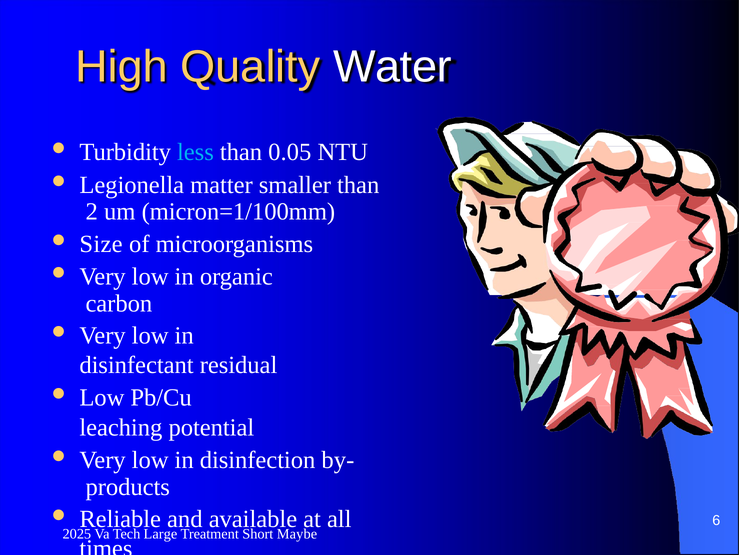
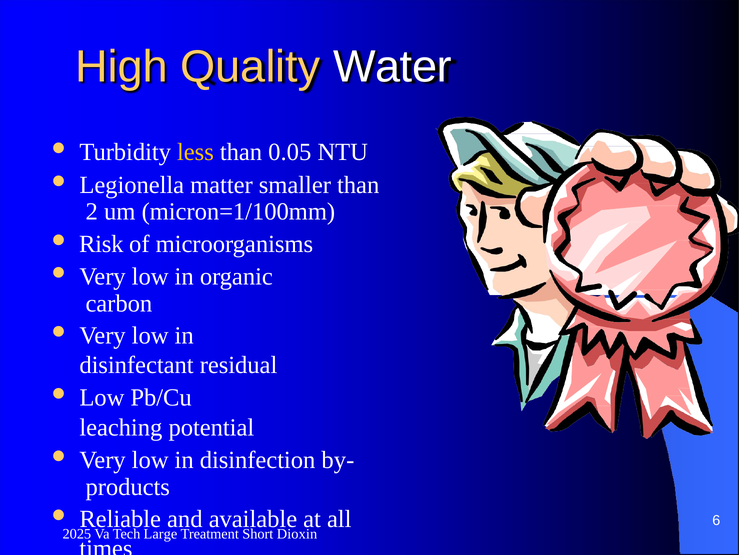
less colour: light blue -> yellow (195, 152)
Size: Size -> Risk (101, 244)
Maybe: Maybe -> Dioxin (297, 533)
